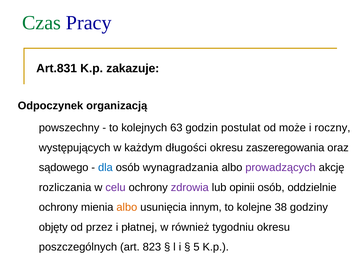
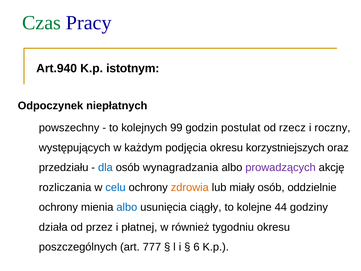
Art.831: Art.831 -> Art.940 (57, 68)
zakazuje: zakazuje -> istotnym (133, 68)
organizacją: organizacją -> niepłatnych (117, 106)
63: 63 -> 99 (176, 128)
może: może -> rzecz (292, 128)
długości: długości -> podjęcia (186, 148)
zaszeregowania: zaszeregowania -> korzystniejszych (285, 148)
sądowego: sądowego -> przedziału (64, 167)
celu colour: purple -> blue (116, 187)
zdrowia colour: purple -> orange (190, 187)
opinii: opinii -> miały (242, 187)
albo colour: orange -> blue (127, 207)
innym: innym -> ciągły (206, 207)
38: 38 -> 44 (281, 207)
objęty: objęty -> działa (53, 227)
823: 823 -> 777 (152, 247)
5: 5 -> 6 (196, 247)
